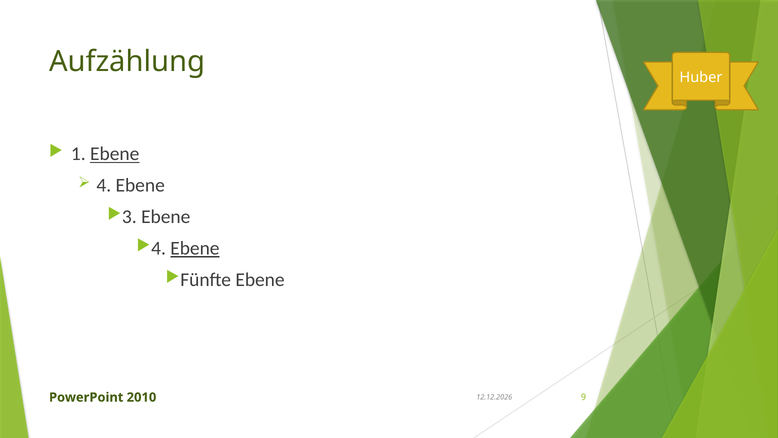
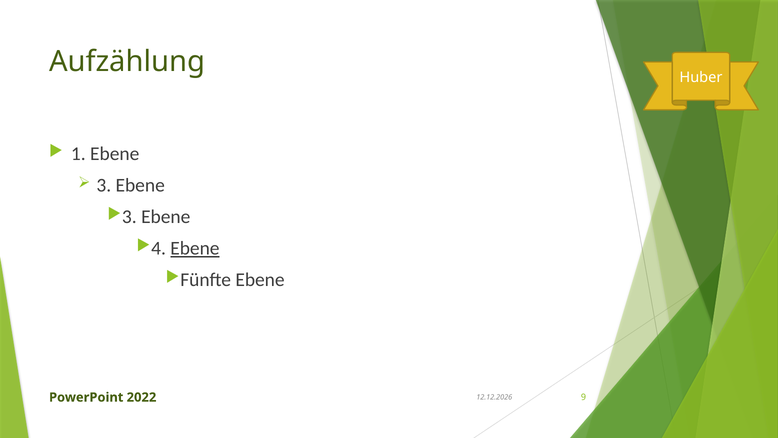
Ebene underline: present -> none (115, 154)
4: 4 -> 3 (104, 185)
2010: 2010 -> 2022 (141, 397)
